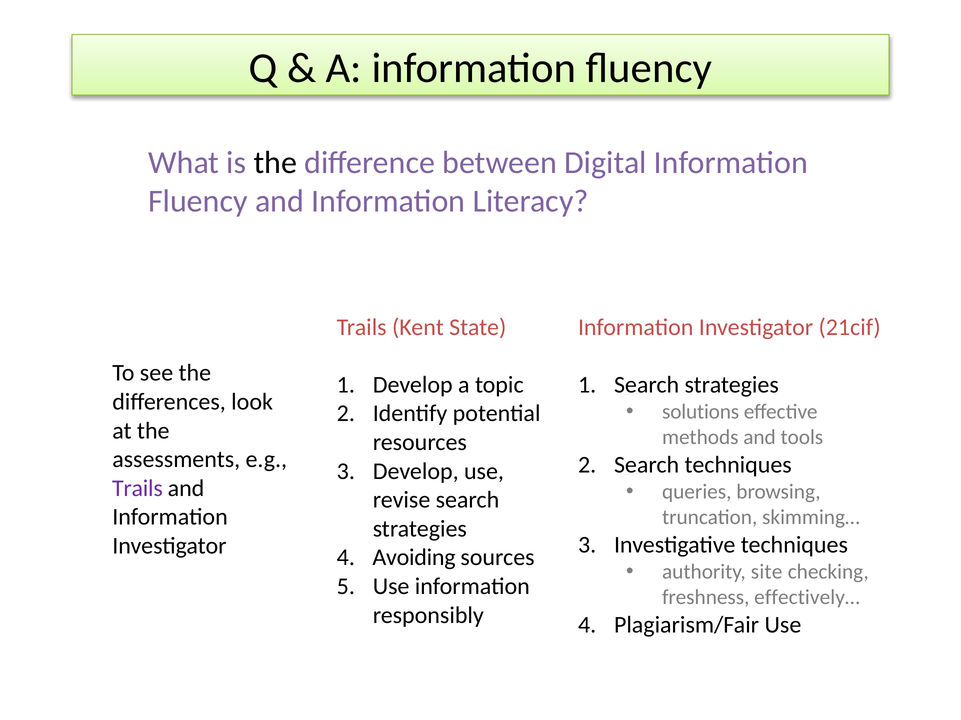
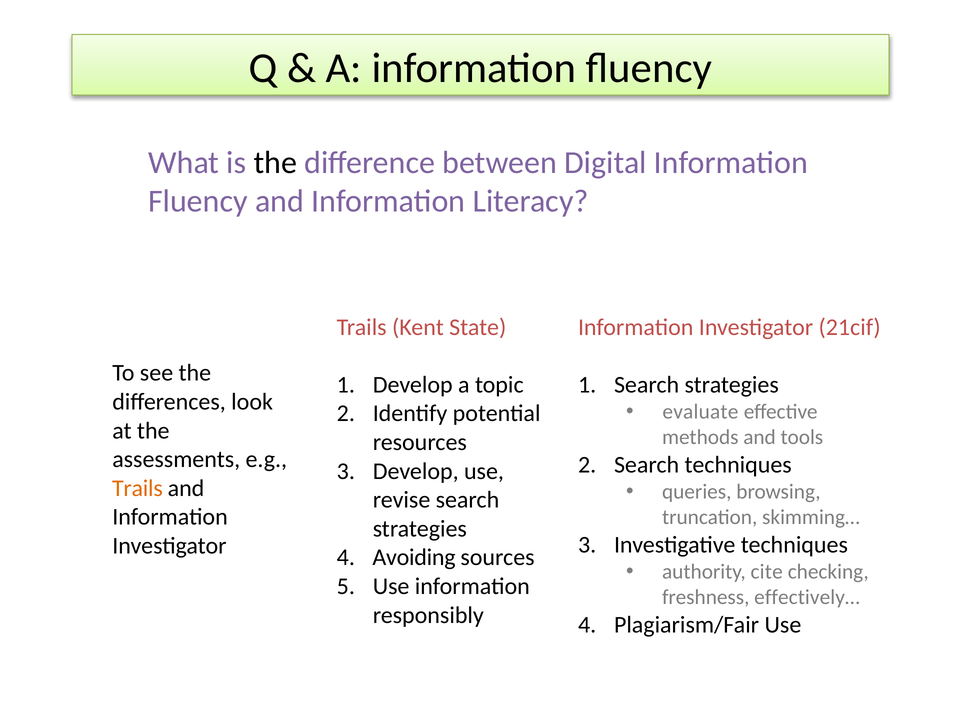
solutions: solutions -> evaluate (700, 412)
Trails colour: purple -> orange (137, 489)
site: site -> cite (767, 572)
